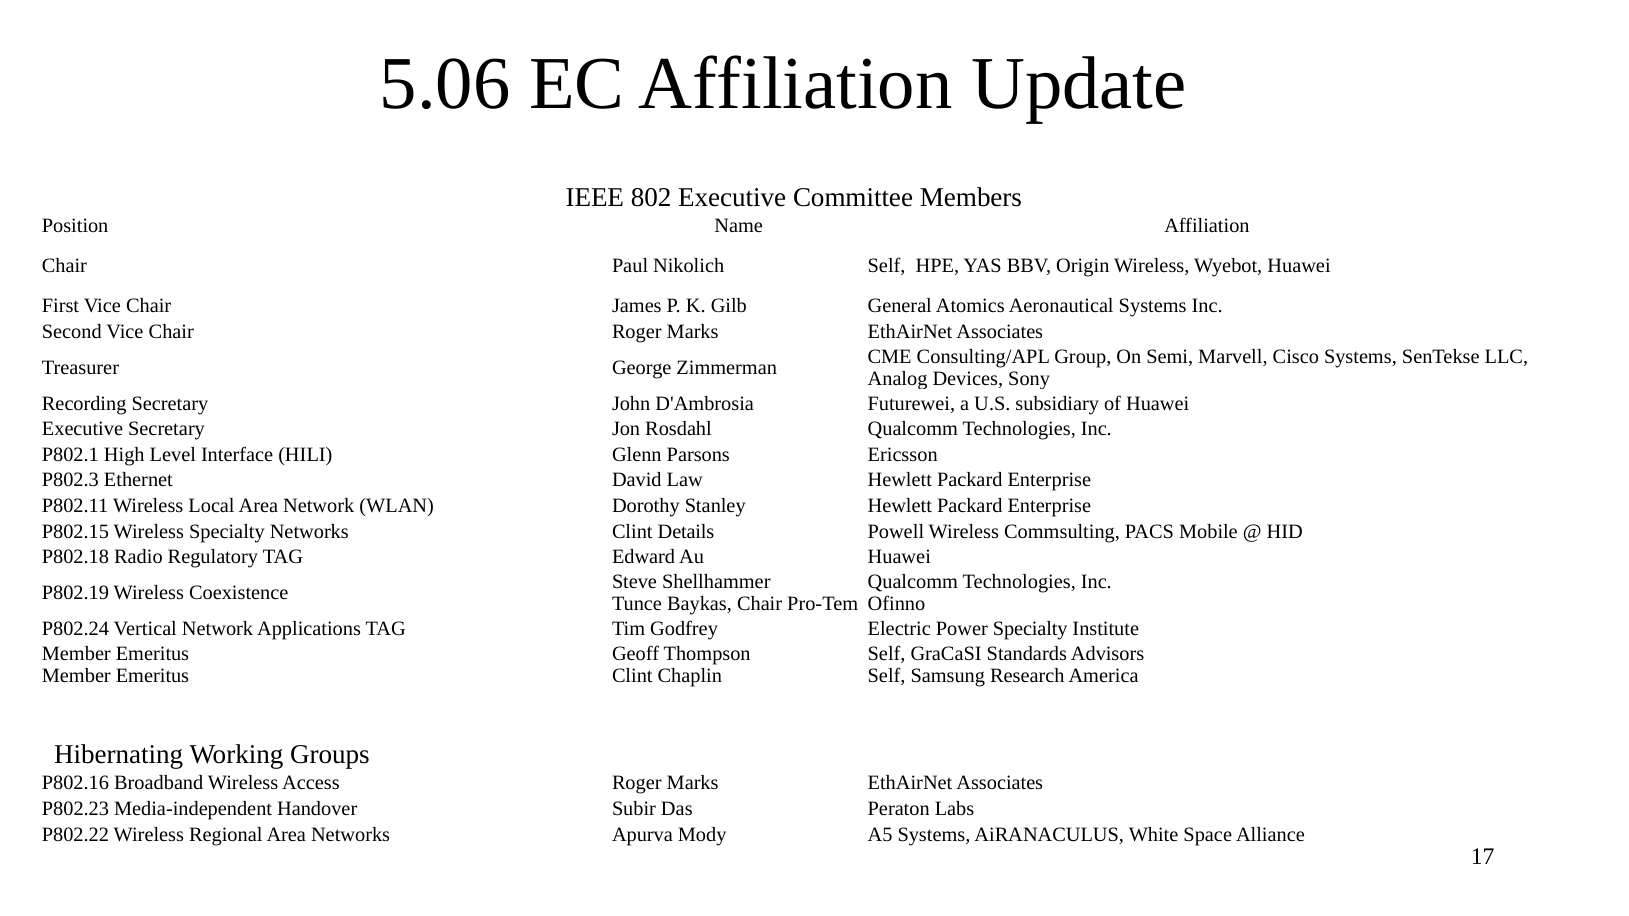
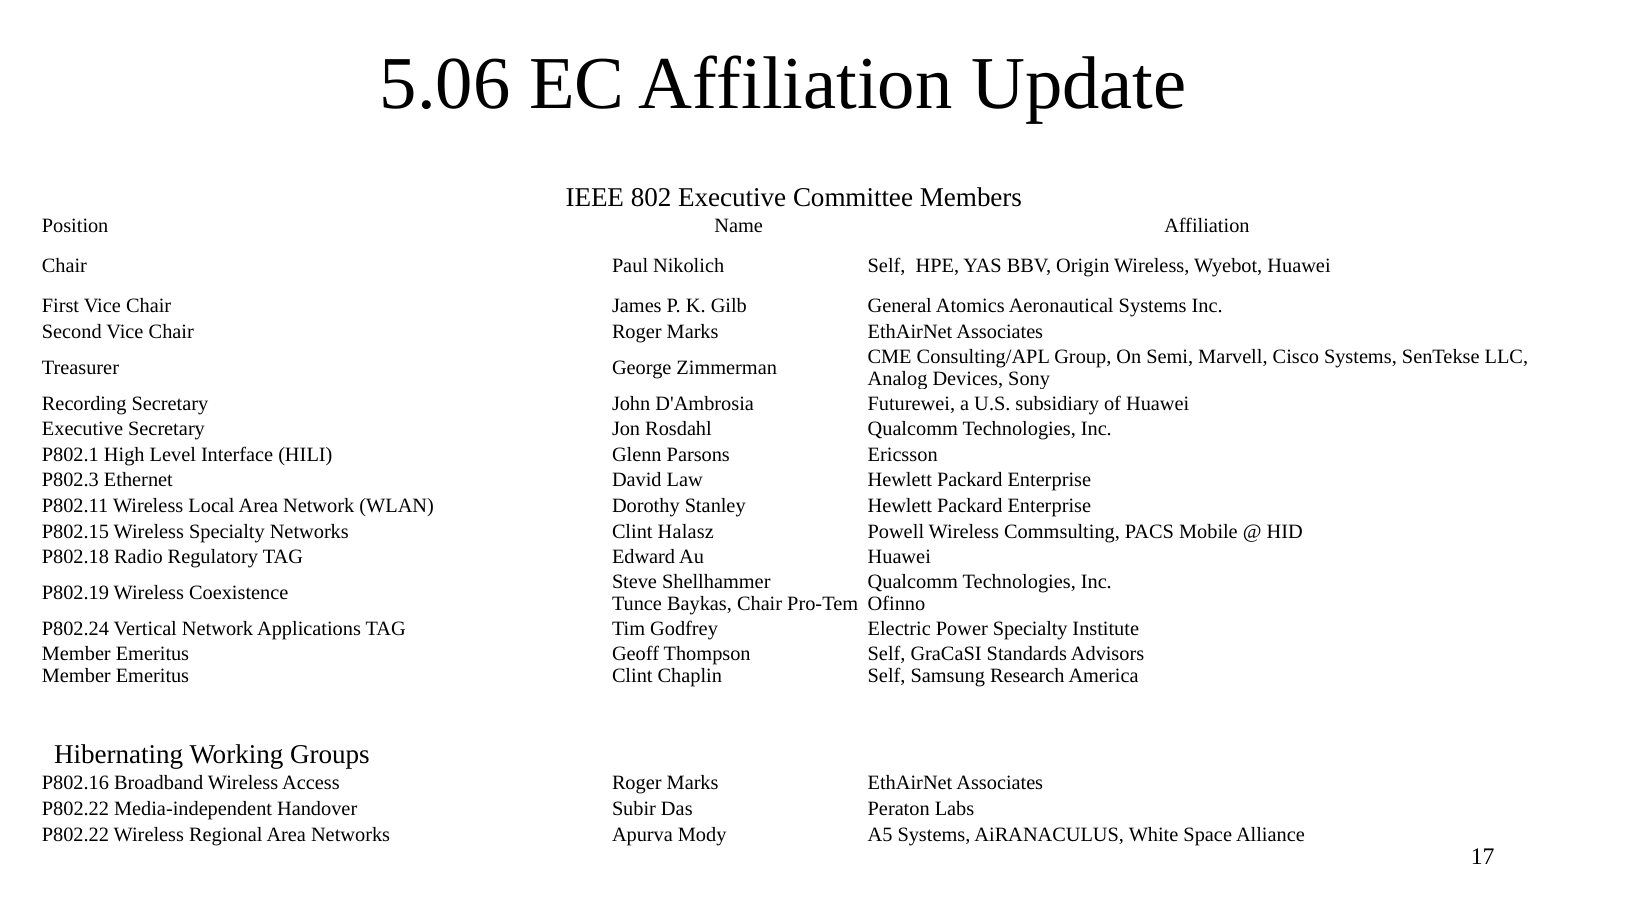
Details: Details -> Halasz (686, 531)
P802.23: P802.23 -> P802.22 (75, 809)
